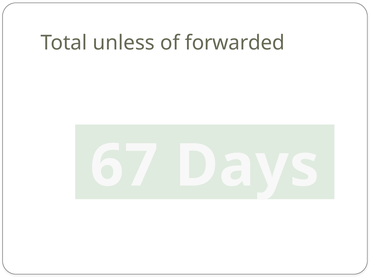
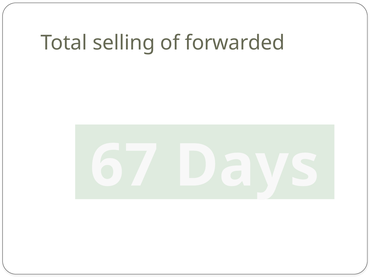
unless: unless -> selling (124, 43)
